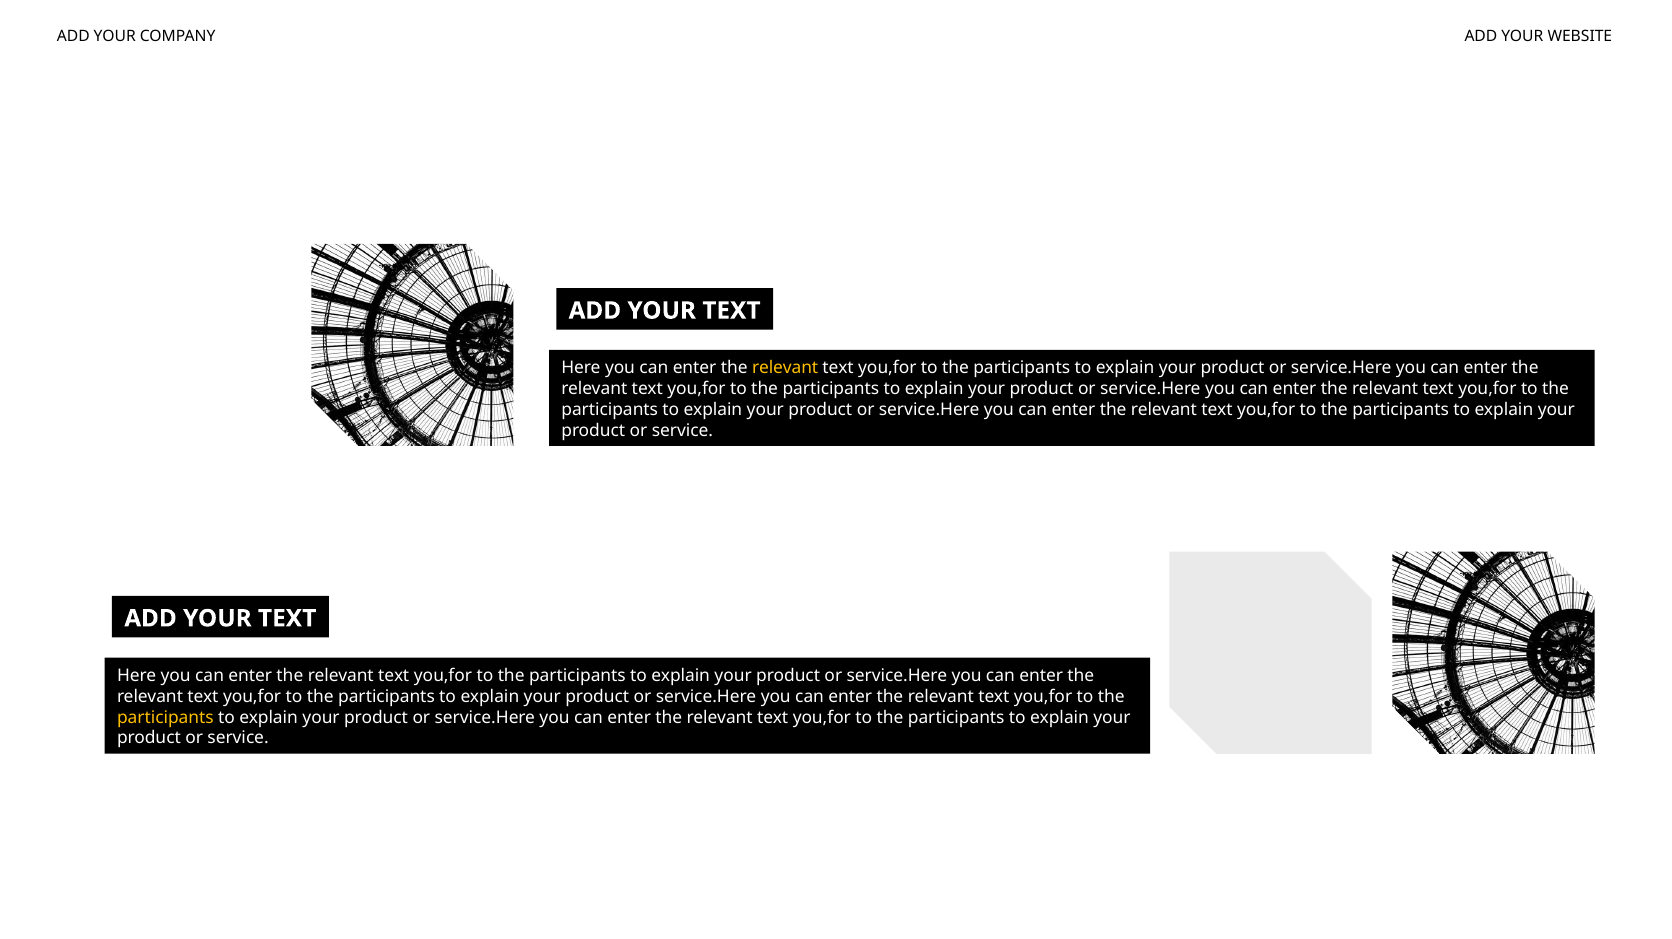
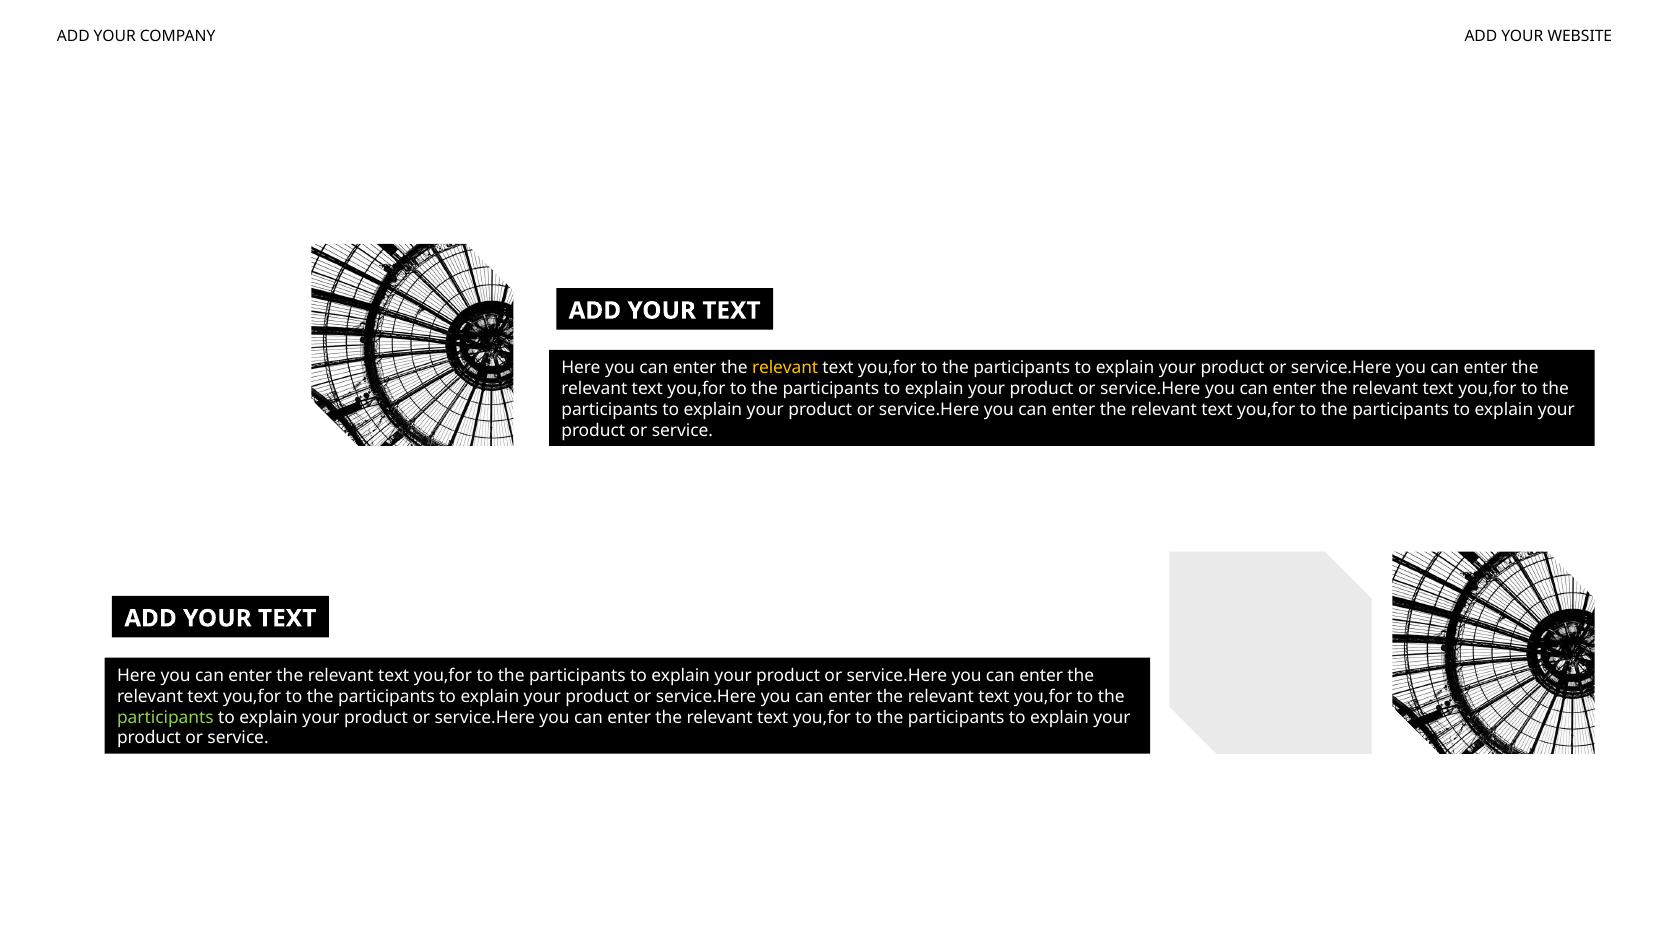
participants colour: yellow -> light green (165, 717)
